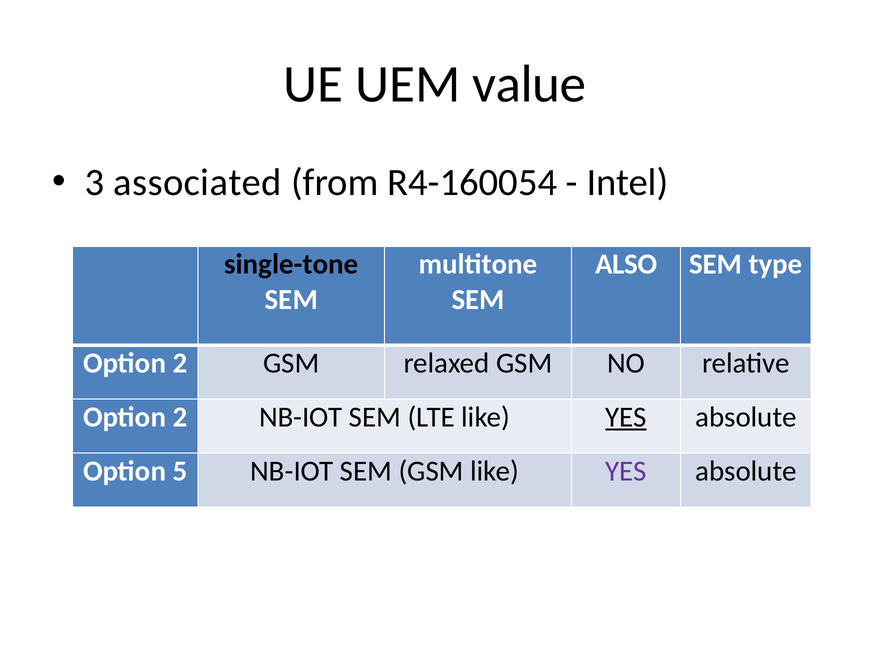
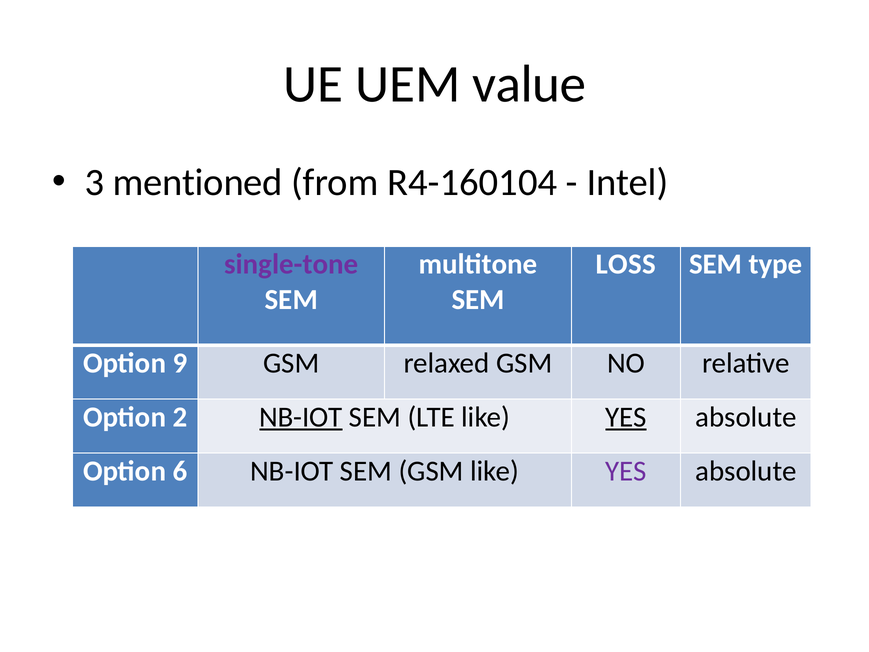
associated: associated -> mentioned (198, 182)
R4-160054: R4-160054 -> R4-160104 (472, 182)
single-tone colour: black -> purple (291, 264)
ALSO: ALSO -> LOSS (626, 264)
2: 2 -> 9 (180, 363)
NB-IOT underline: none -> present (301, 417)
5: 5 -> 6 (180, 471)
